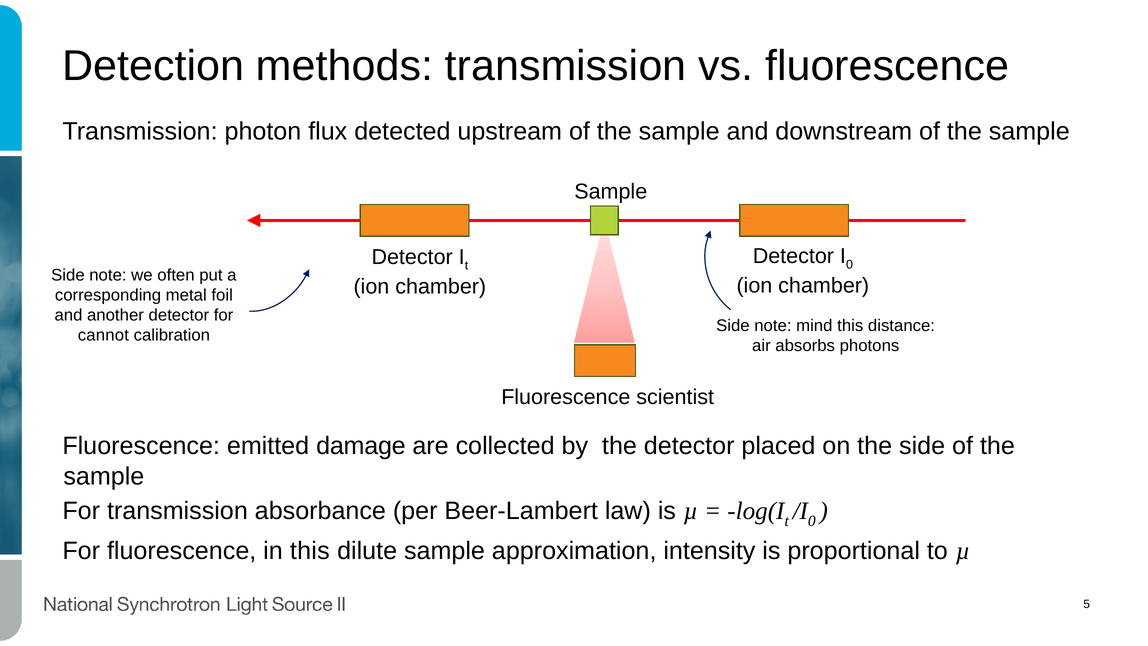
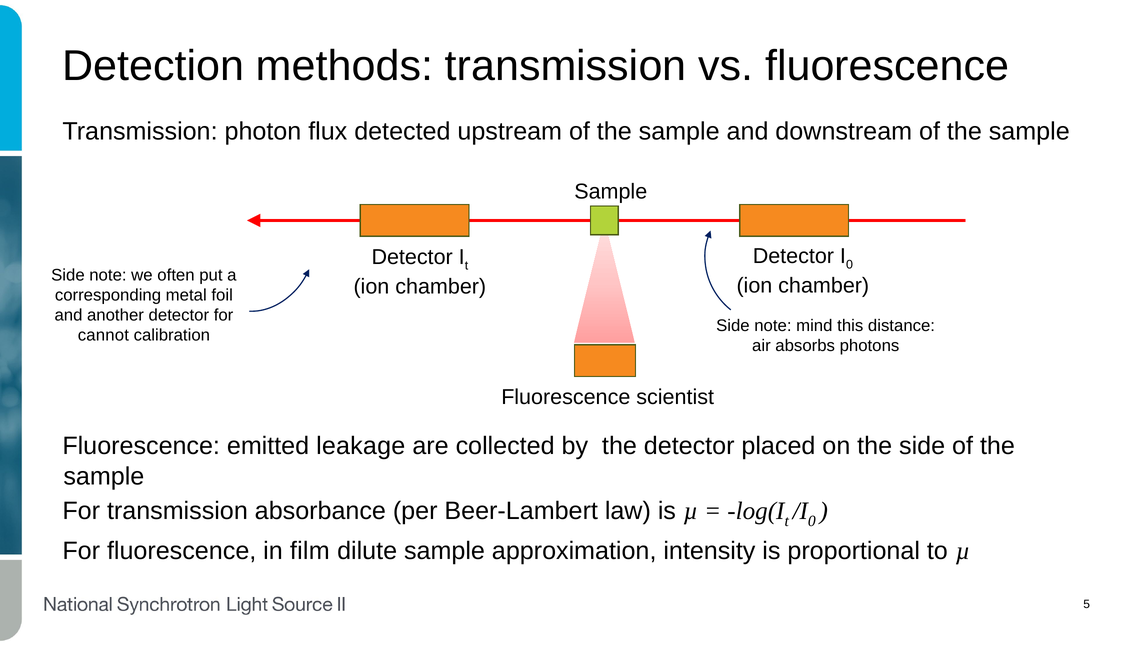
damage: damage -> leakage (361, 446)
in this: this -> film (310, 551)
